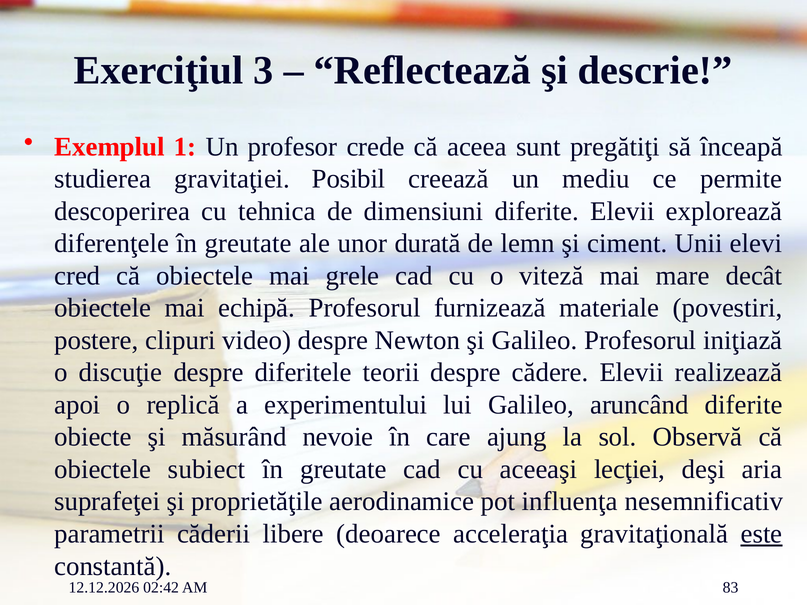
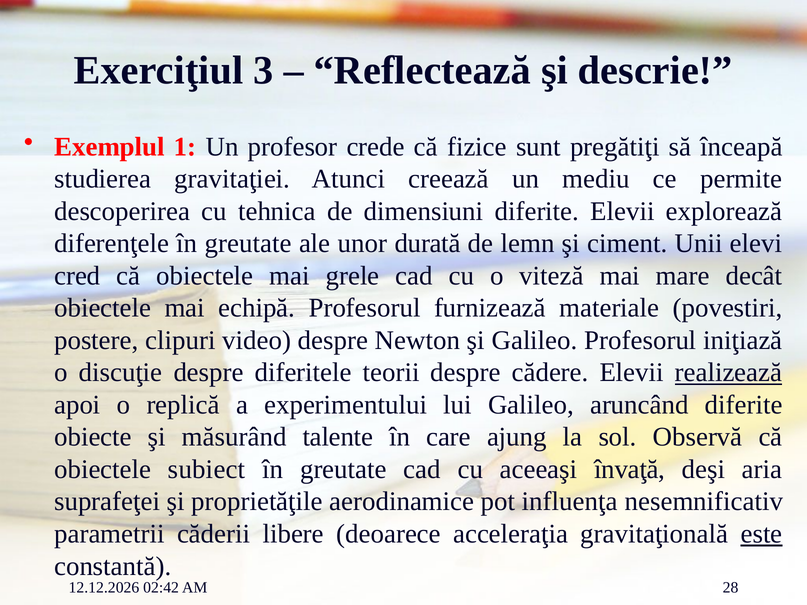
aceea: aceea -> fizice (477, 147)
Posibil: Posibil -> Atunci (348, 179)
realizează underline: none -> present (728, 373)
nevoie: nevoie -> talente (338, 437)
lecţiei: lecţiei -> învaţă (630, 470)
83: 83 -> 28 (731, 588)
